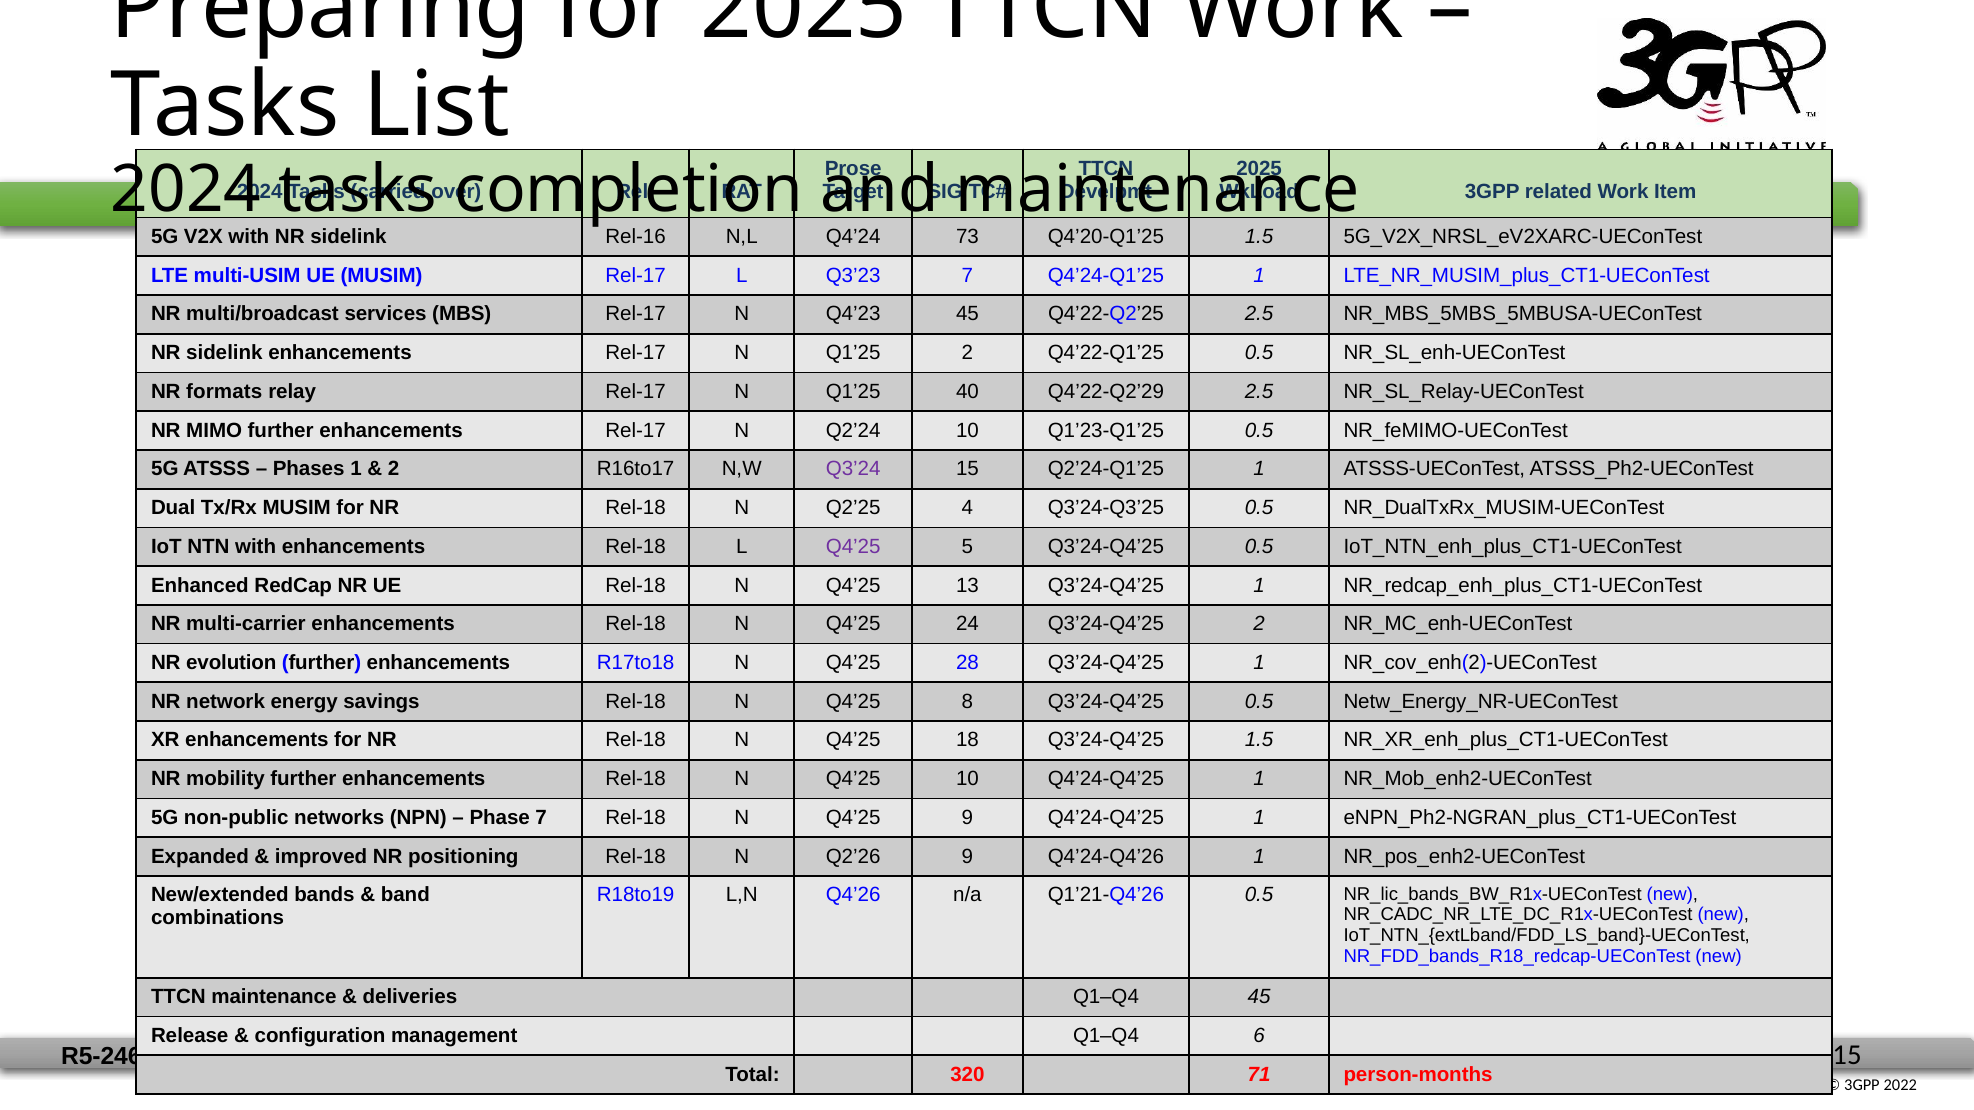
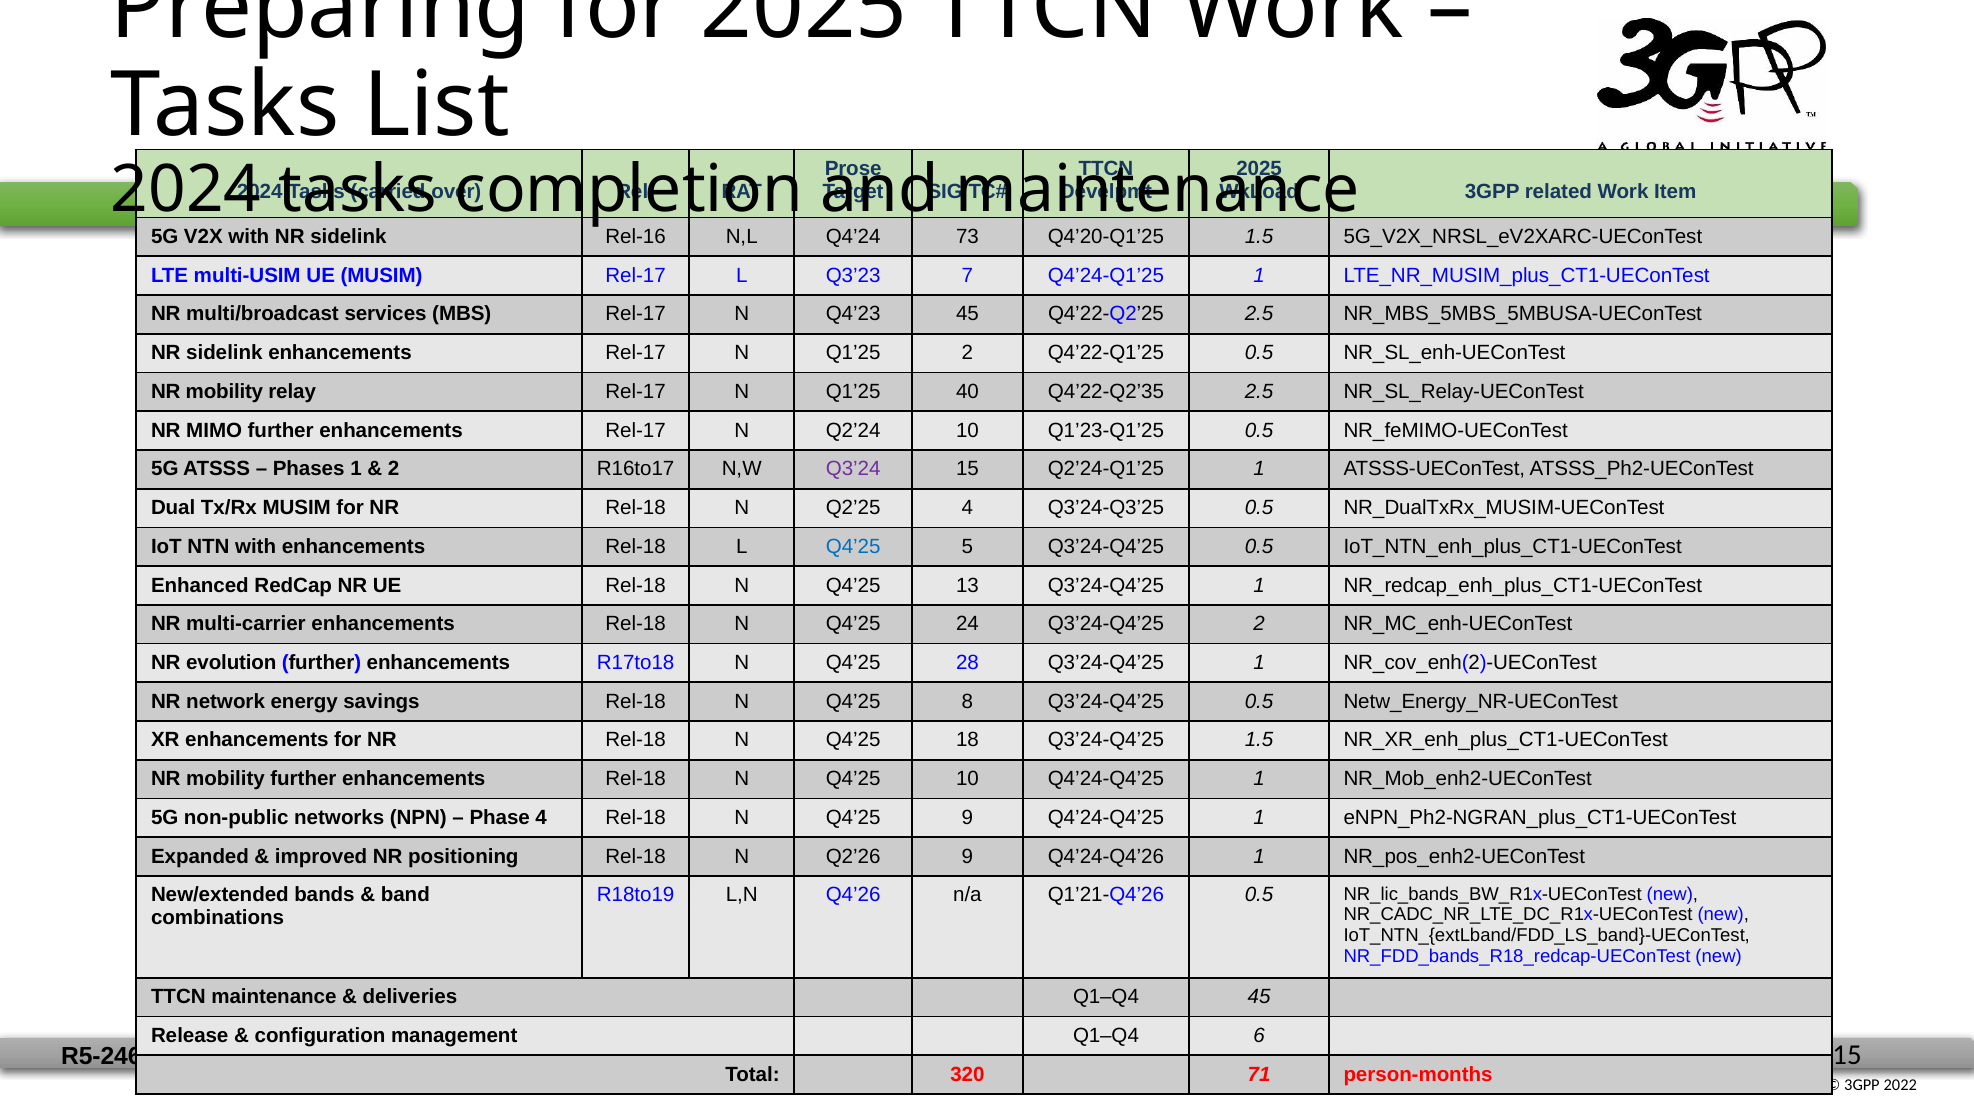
formats: formats -> mobility (224, 392)
Q4’22-Q2’29: Q4’22-Q2’29 -> Q4’22-Q2’35 (1106, 392)
Q4’25 colour: purple -> blue (853, 547)
Phase 7: 7 -> 4 (541, 818)
